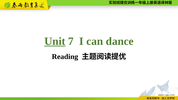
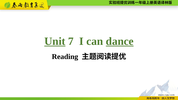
dance underline: none -> present (120, 41)
